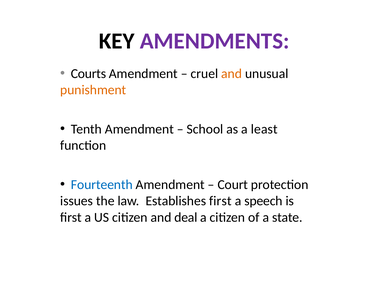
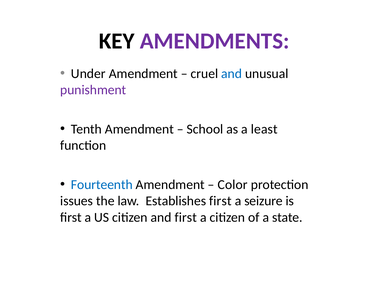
Courts: Courts -> Under (88, 74)
and colour: orange -> blue (232, 74)
punishment colour: orange -> purple (93, 90)
Court: Court -> Color (233, 185)
speech: speech -> seizure (263, 201)
and deal: deal -> first (186, 217)
